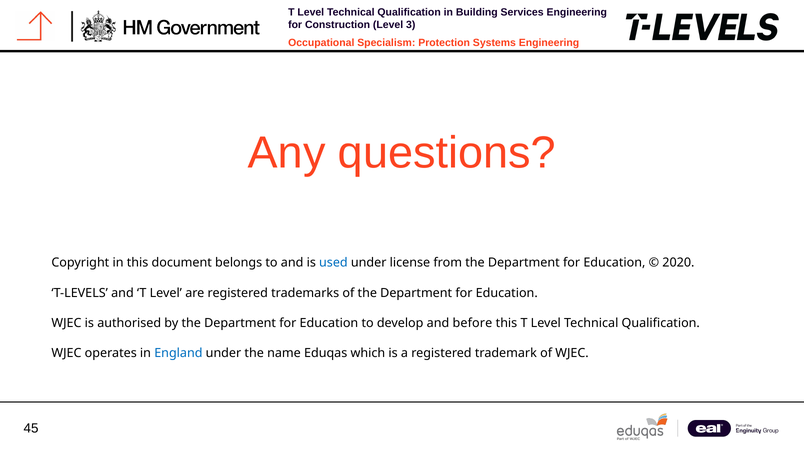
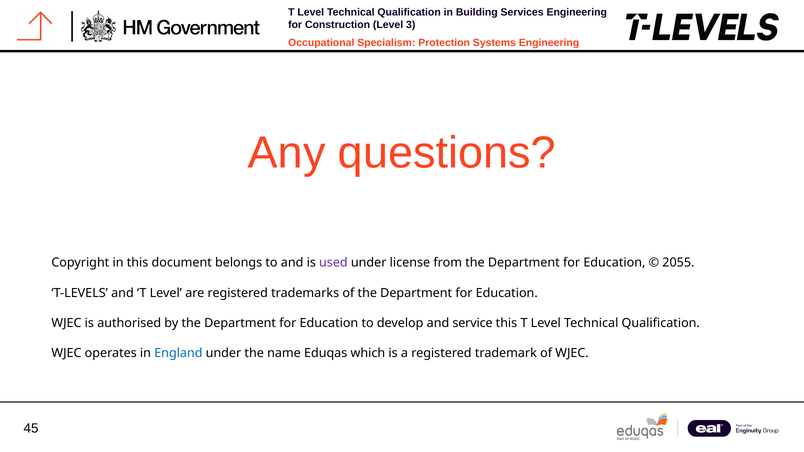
used colour: blue -> purple (333, 263)
2020: 2020 -> 2055 (678, 263)
before: before -> service (473, 323)
